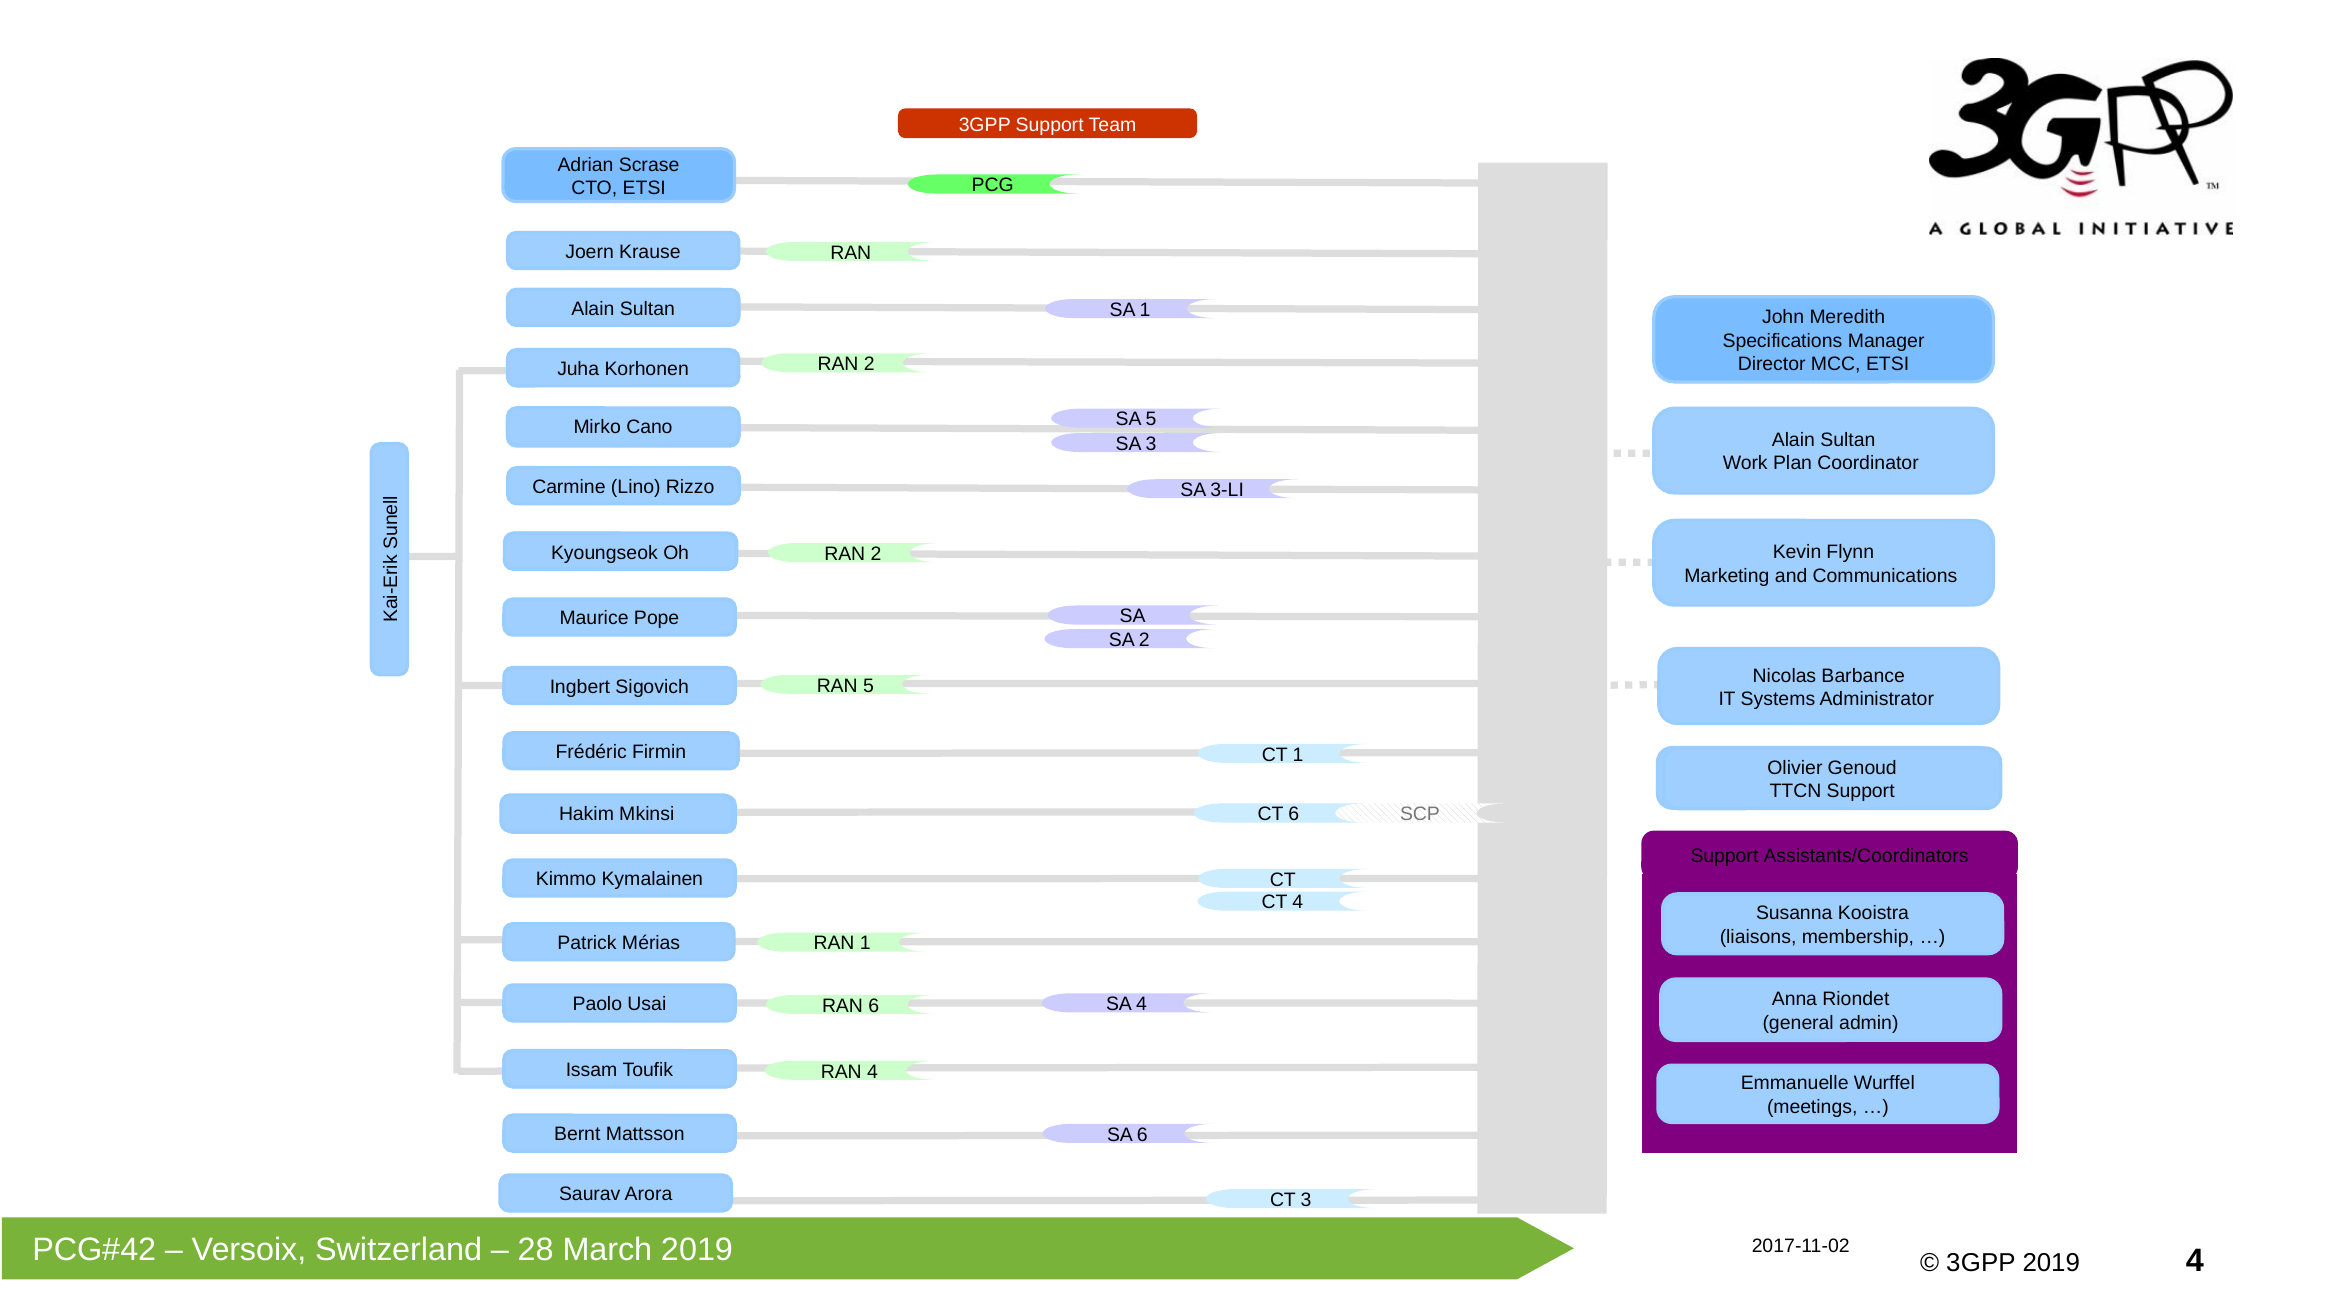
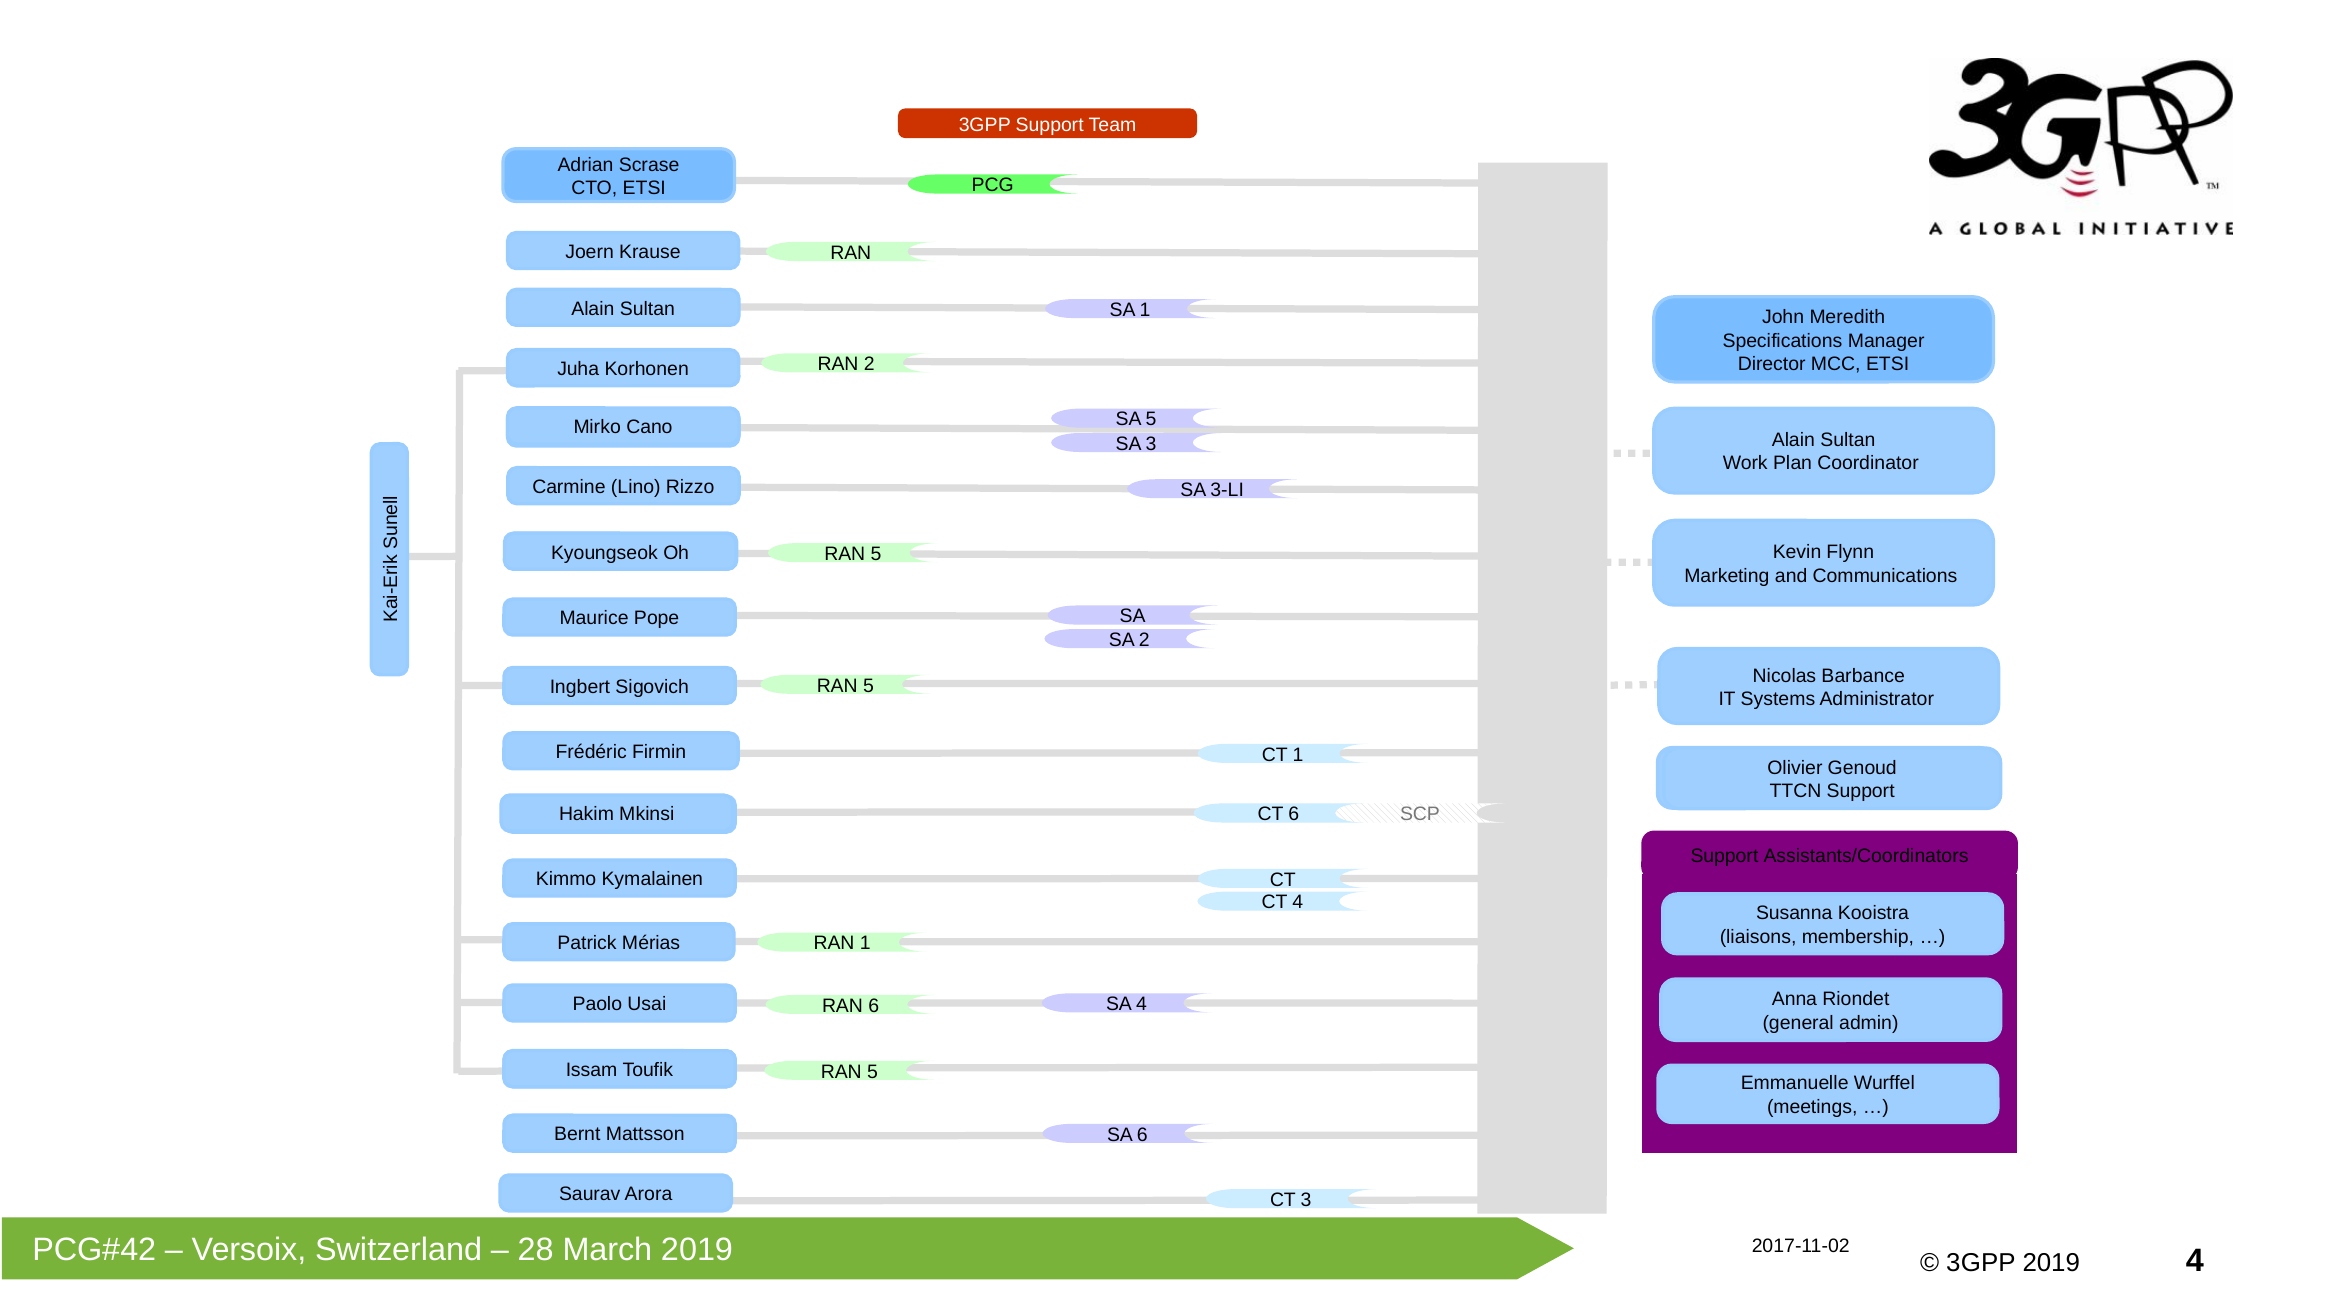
2: 2 -> 5 (876, 554)
4: 4 -> 5 (872, 1072)
